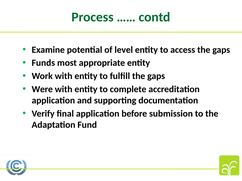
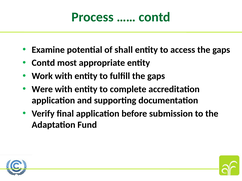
level: level -> shall (124, 50)
Funds: Funds -> Contd (43, 63)
